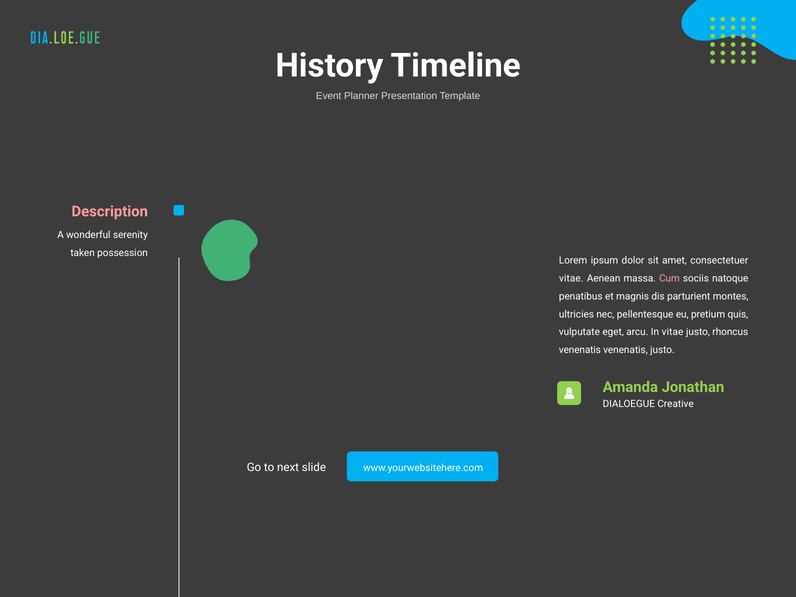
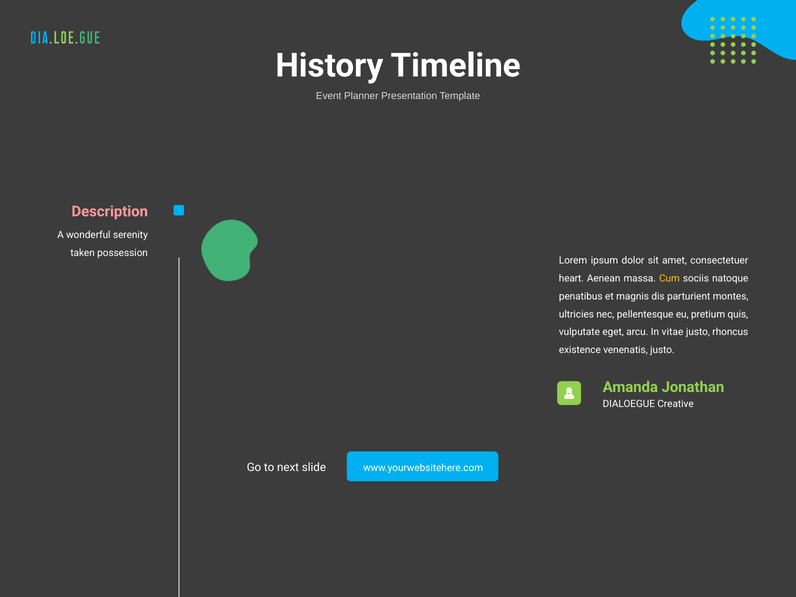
vitae: vitae -> heart (571, 278)
Cum colour: pink -> yellow (669, 278)
venenatis: venenatis -> existence (580, 350)
